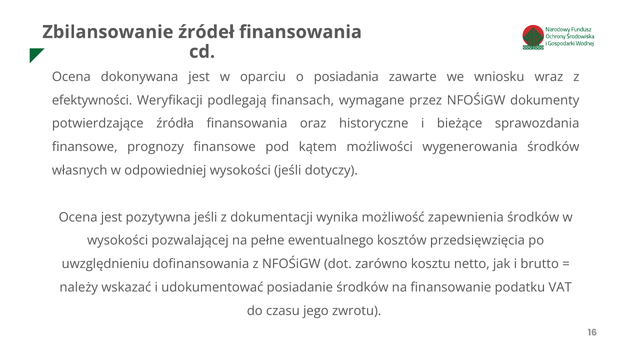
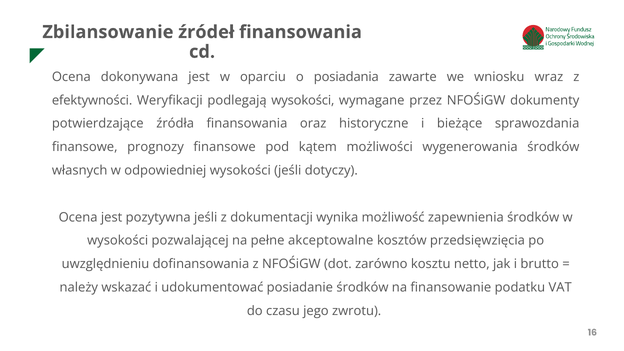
podlegają finansach: finansach -> wysokości (303, 100)
ewentualnego: ewentualnego -> akceptowalne (331, 241)
